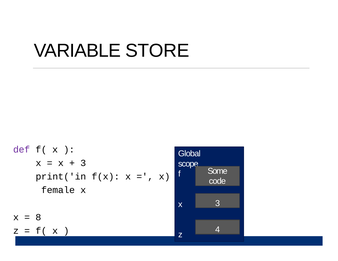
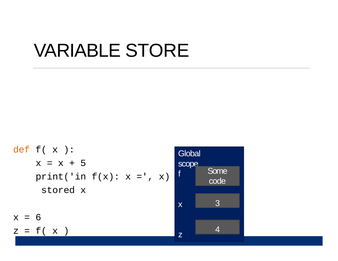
def colour: purple -> orange (22, 150)
3: 3 -> 5 (83, 163)
female: female -> stored (58, 190)
8: 8 -> 6 (38, 217)
